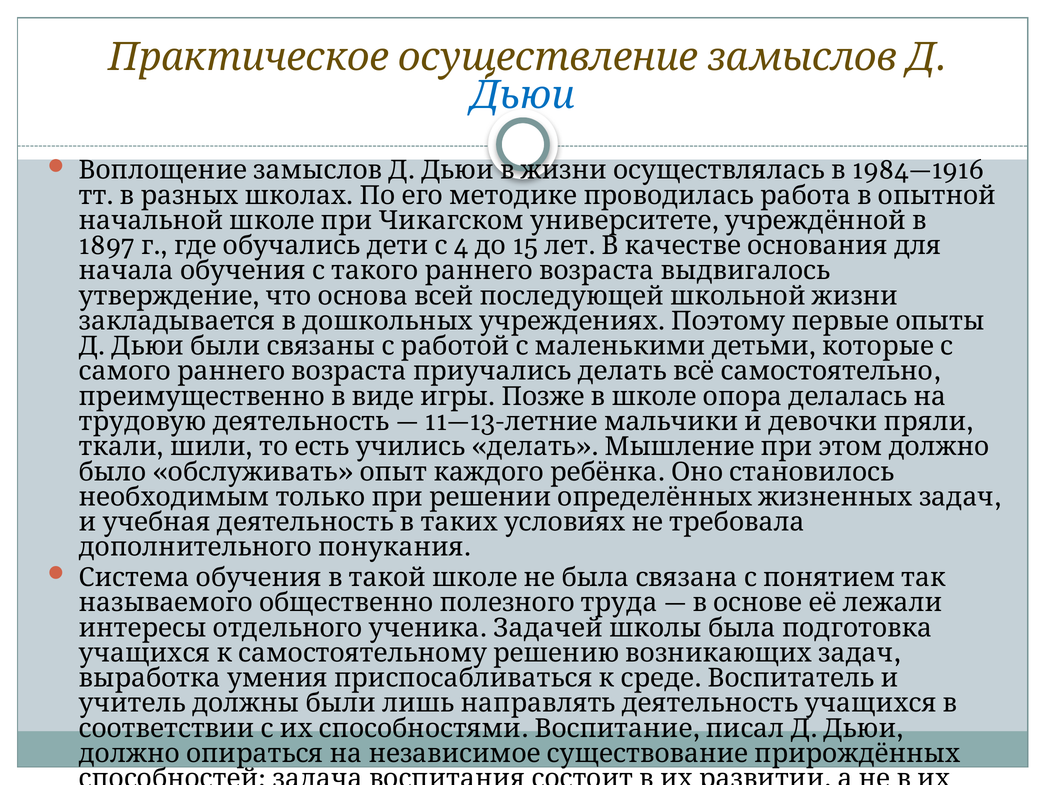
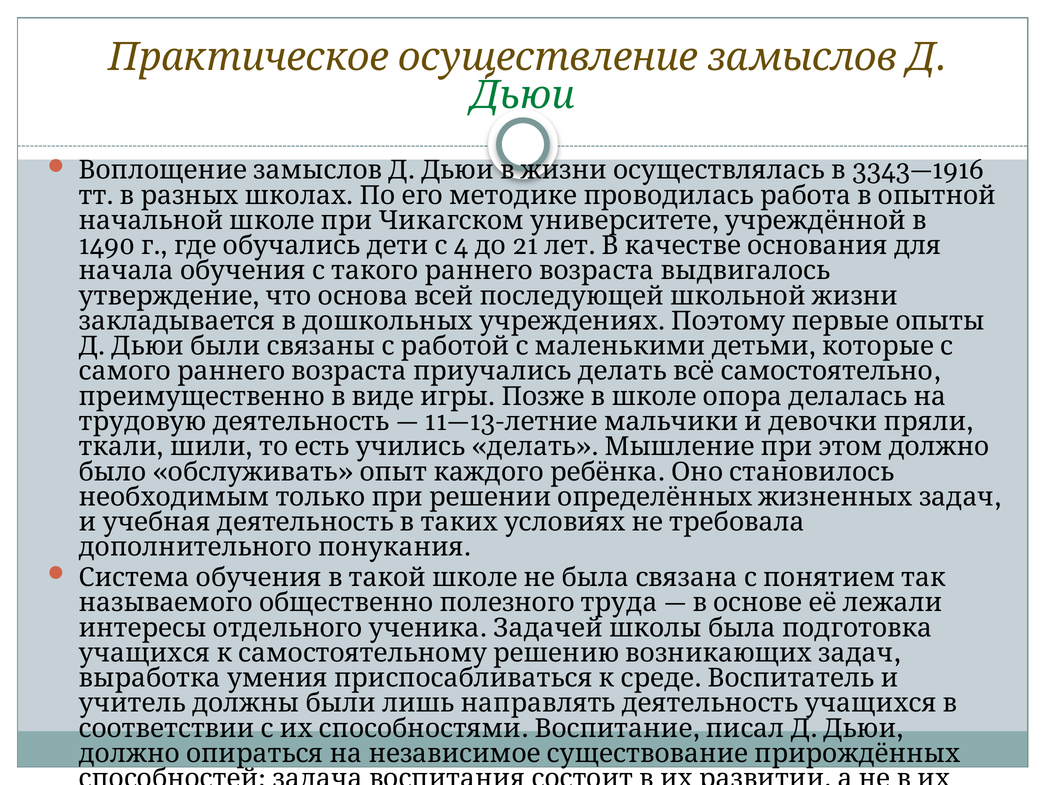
Дьюи colour: blue -> green (523, 95)
1984—1916: 1984—1916 -> 3343—1916 (918, 170)
1897: 1897 -> 1490 (107, 245)
15: 15 -> 21 (525, 245)
